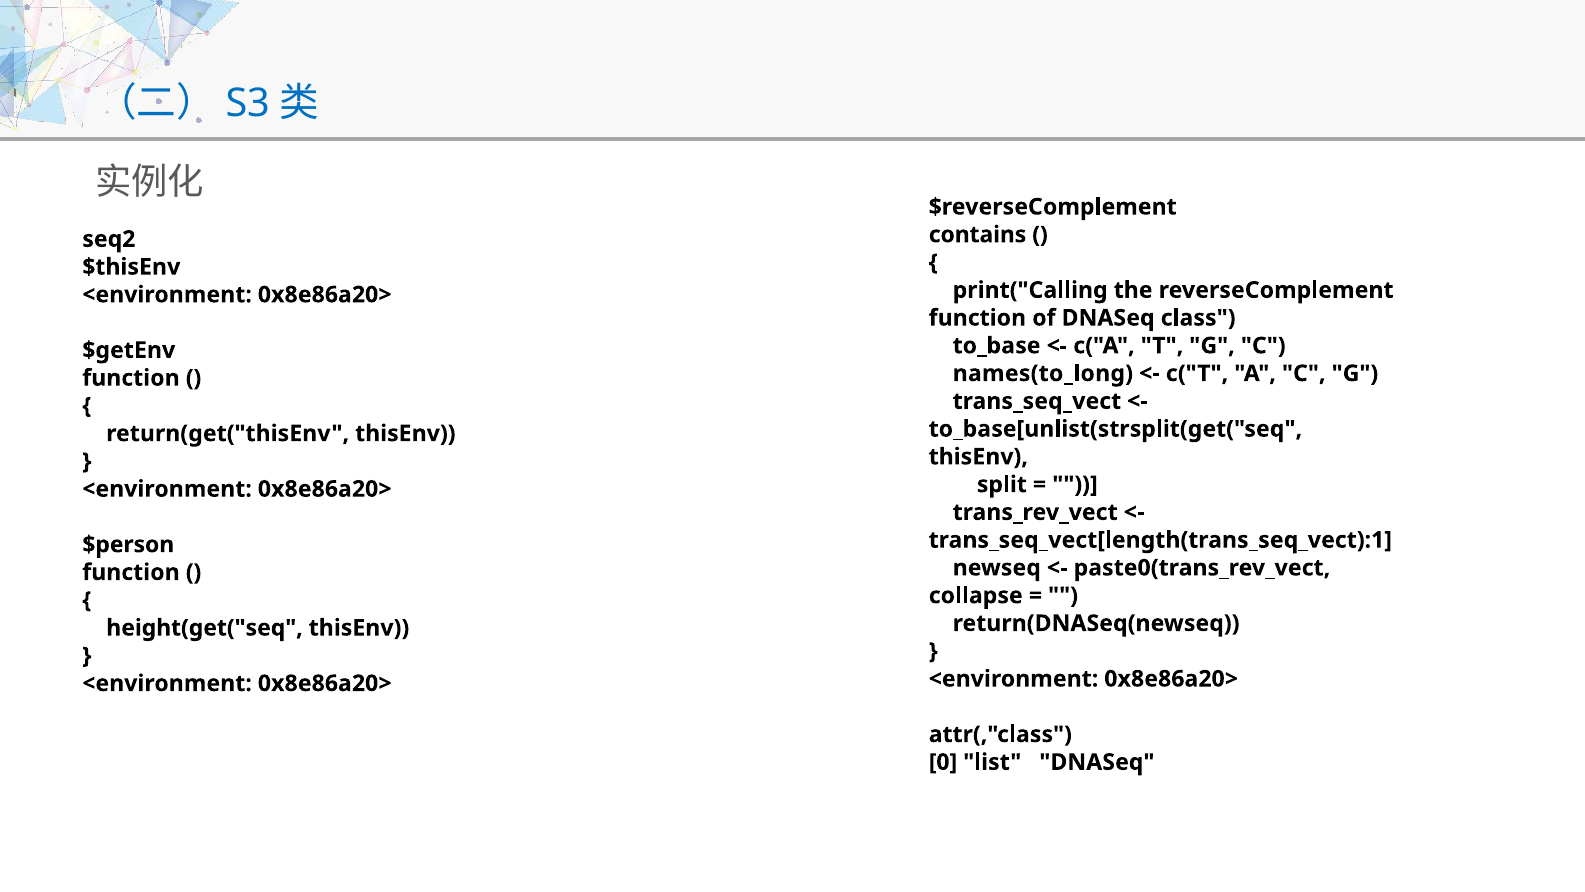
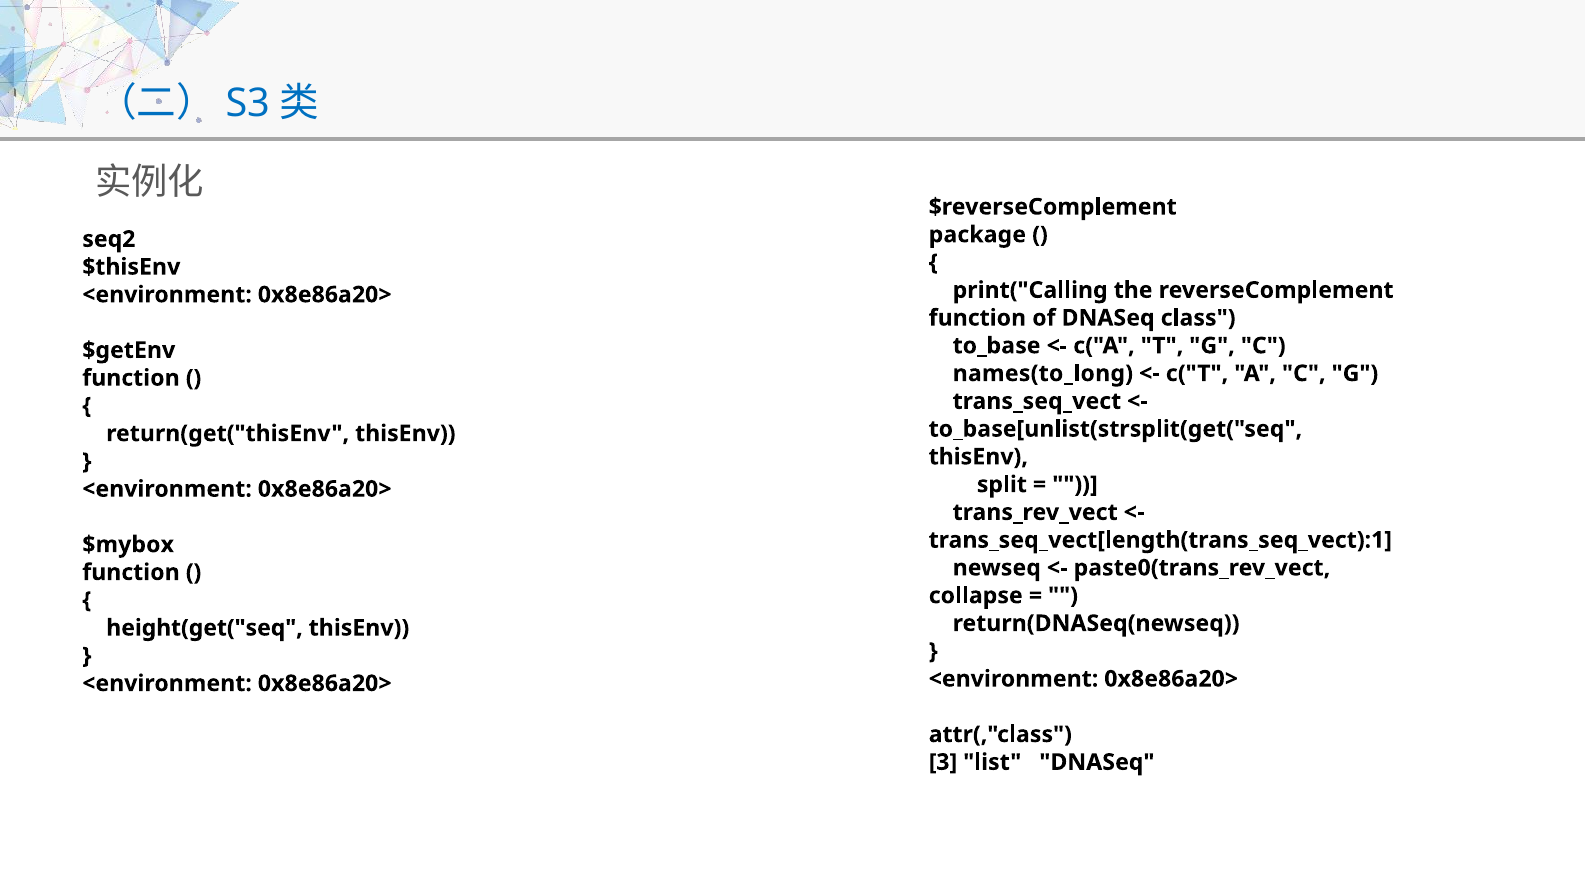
contains: contains -> package (977, 235)
$person: $person -> $mybox (128, 544)
0: 0 -> 3 (943, 762)
